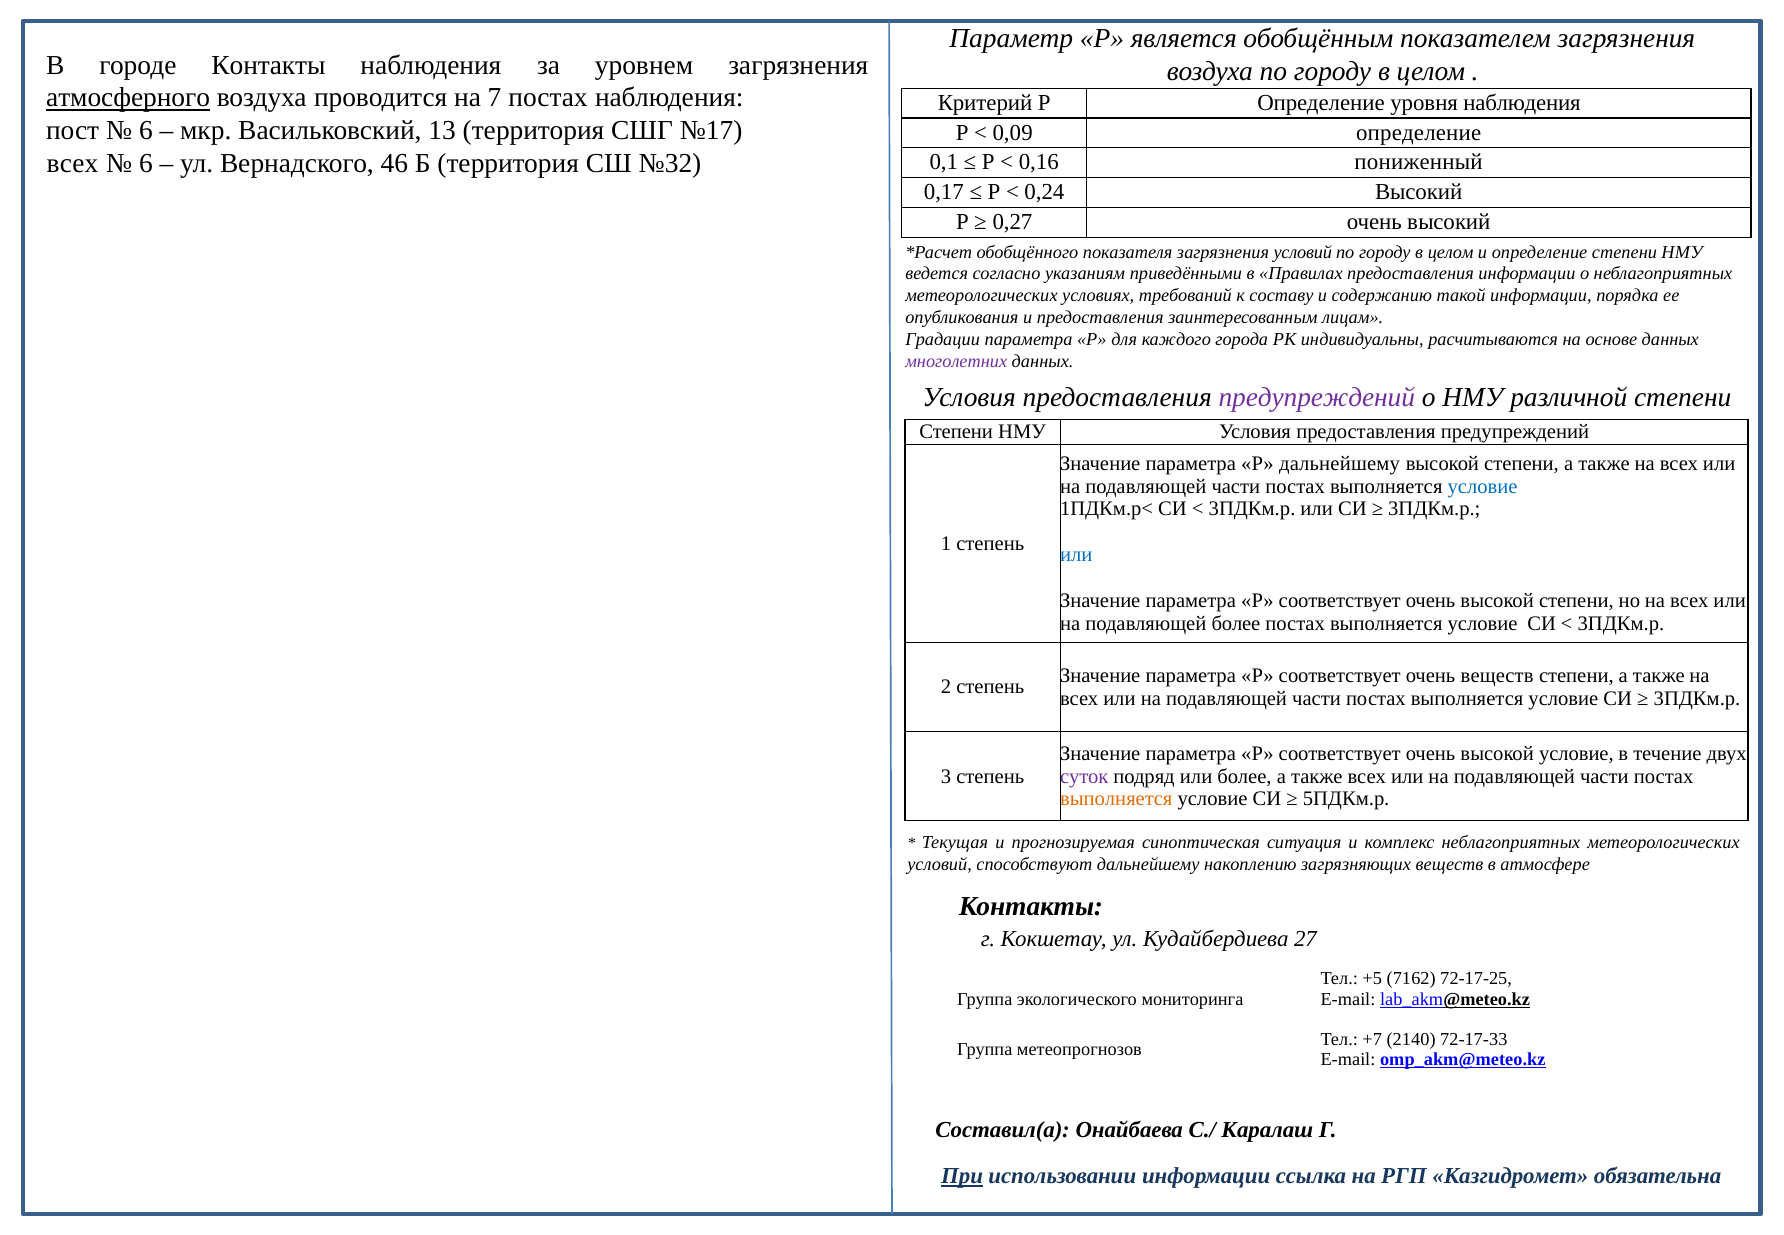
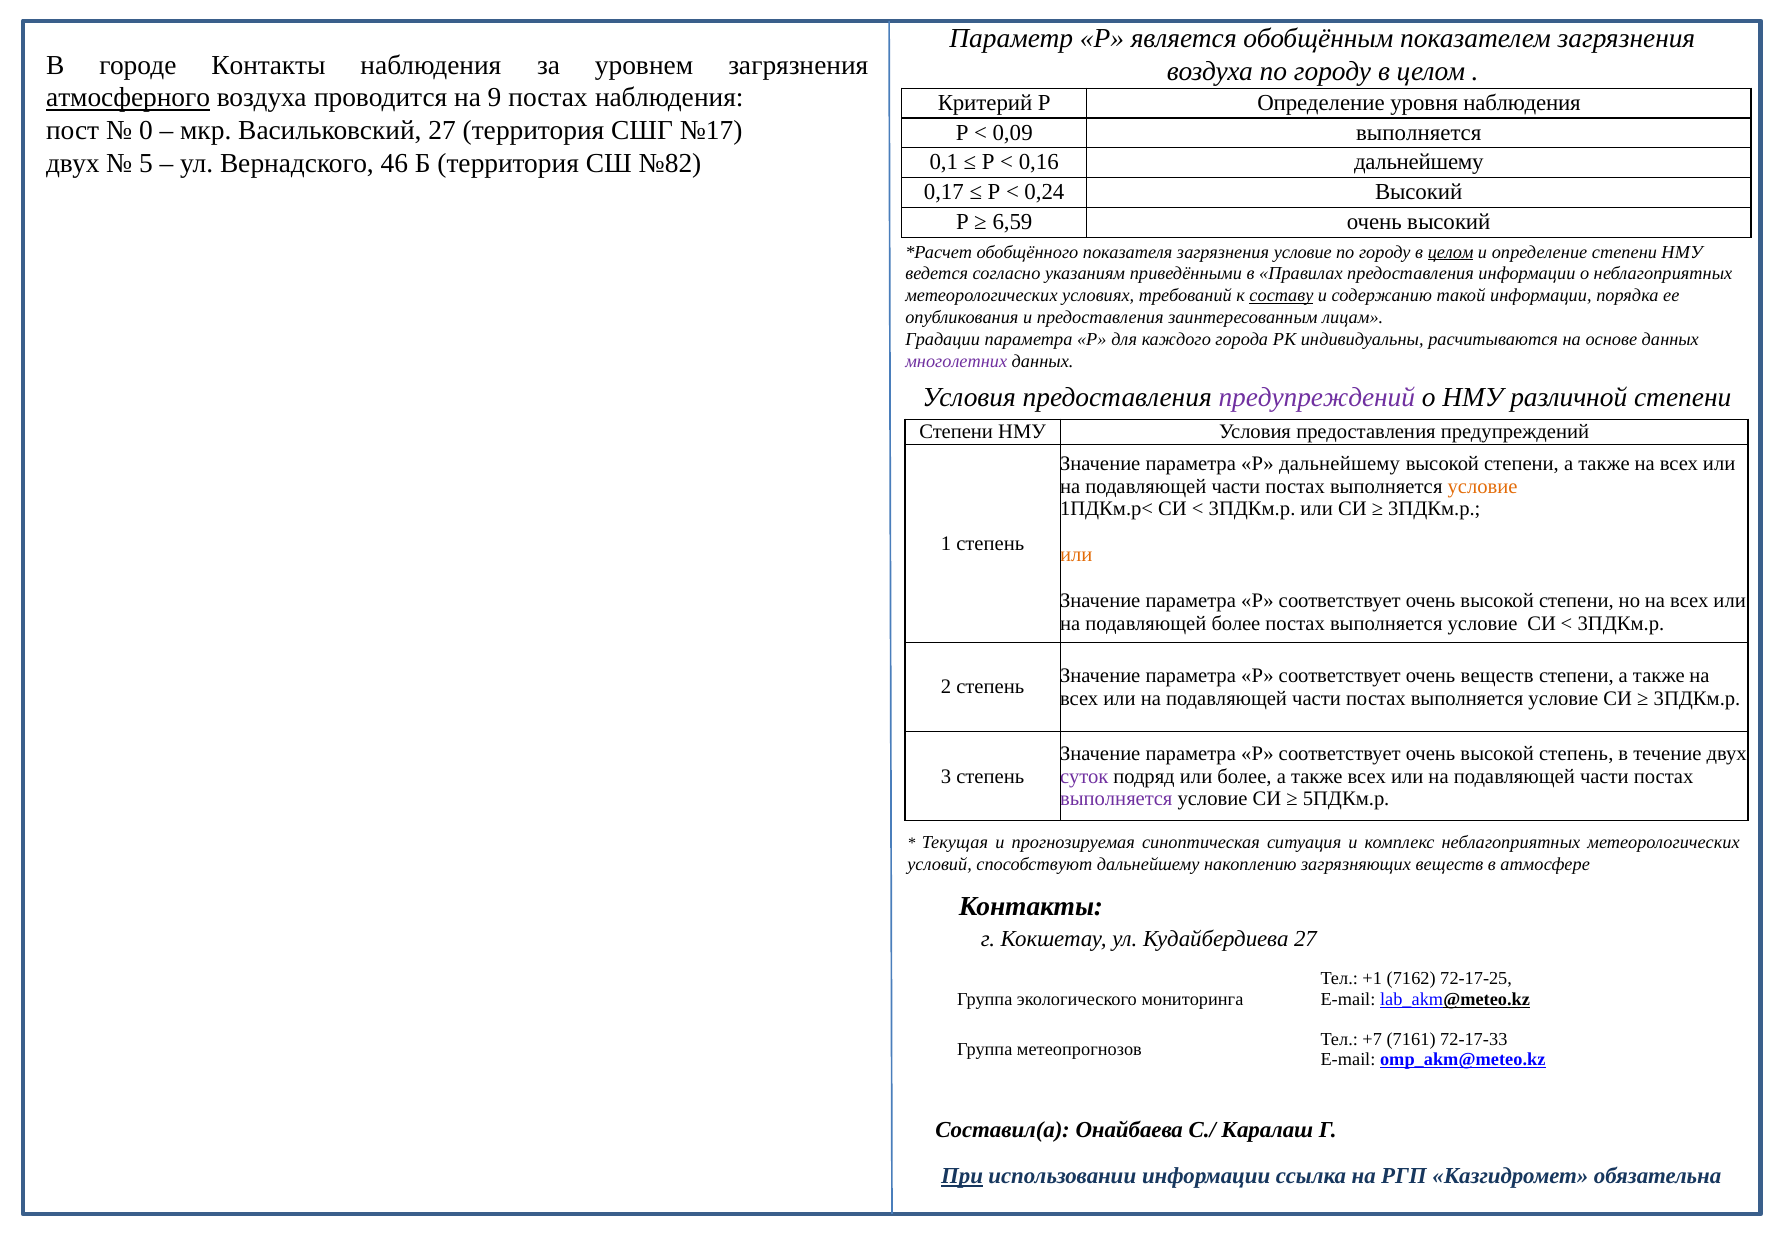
7: 7 -> 9 (495, 98)
6: 6 -> 0 (146, 131)
Васильковский 13: 13 -> 27 (442, 131)
0,09 определение: определение -> выполняется (1419, 132)
всех: всех -> двух (73, 164)
6: 6 -> 5 (146, 164)
№32: №32 -> №82 (670, 164)
0,16 пониженный: пониженный -> дальнейшему (1419, 162)
0,27: 0,27 -> 6,59 (1012, 222)
загрязнения условий: условий -> условие (1303, 252)
целом underline: none -> present (1451, 252)
составу underline: none -> present (1281, 296)
условие colour: blue -> orange (1483, 486)
или colour: blue -> orange (1076, 555)
высокой условие: условие -> степень (1576, 753)
выполняется colour: orange -> purple (1116, 799)
+5: +5 -> +1 (1372, 979)
2140: 2140 -> 7161 (1411, 1039)
